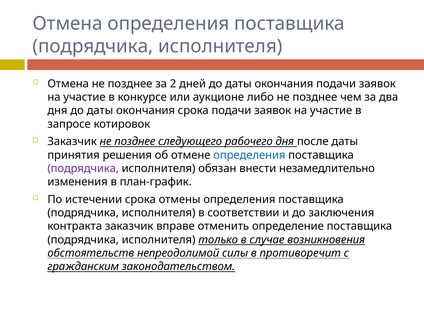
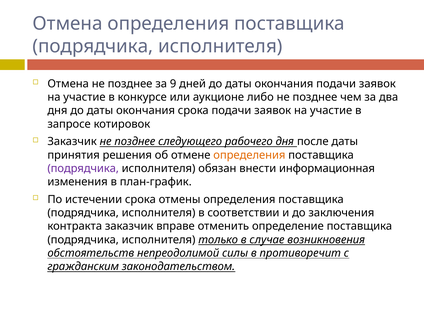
2: 2 -> 9 (173, 84)
определения colour: blue -> orange (249, 155)
незамедлительно: незамедлительно -> информационная (327, 168)
